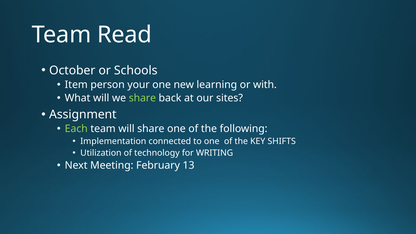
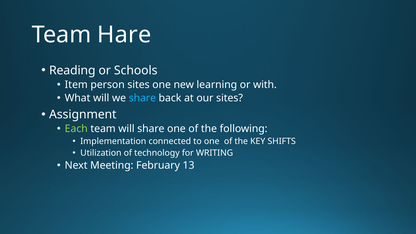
Read: Read -> Hare (124, 35)
October: October -> Reading (72, 70)
person your: your -> sites (139, 85)
share colour: light green -> light blue (142, 98)
